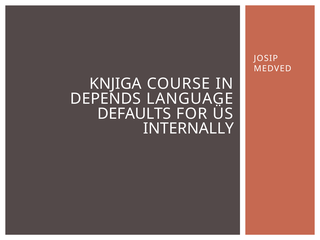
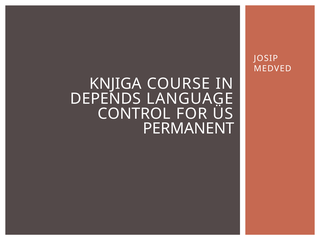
DEFAULTS: DEFAULTS -> CONTROL (134, 114)
INTERNALLY: INTERNALLY -> PERMANENT (189, 129)
